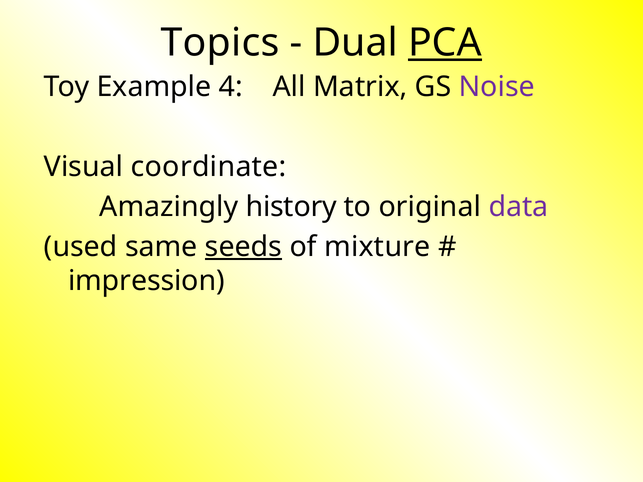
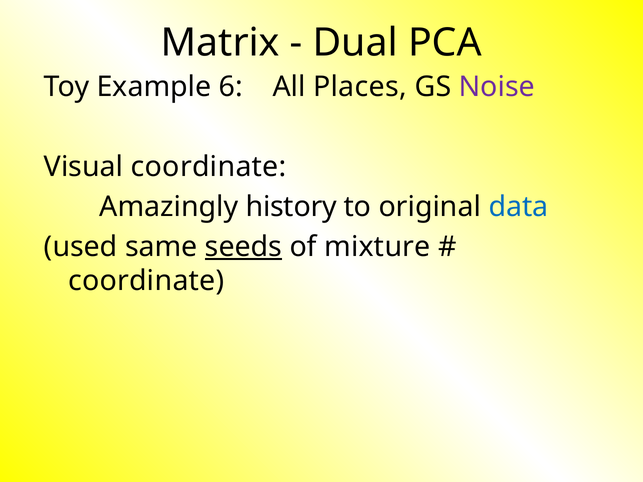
Topics: Topics -> Matrix (220, 43)
PCA underline: present -> none (445, 43)
4: 4 -> 6 (231, 87)
Matrix: Matrix -> Places (360, 87)
data colour: purple -> blue (519, 207)
impression: impression -> coordinate (146, 281)
